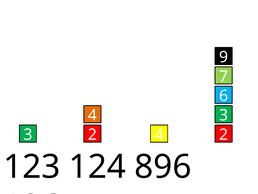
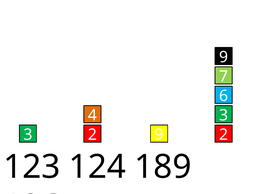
3 4: 4 -> 9 (159, 134)
896: 896 -> 189 (163, 166)
